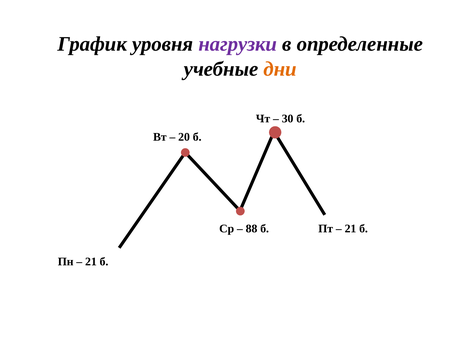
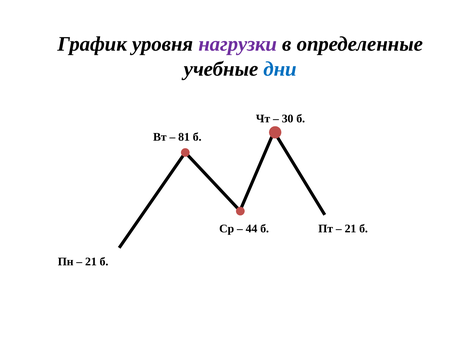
дни colour: orange -> blue (280, 69)
20: 20 -> 81 (184, 137)
88: 88 -> 44 (252, 229)
